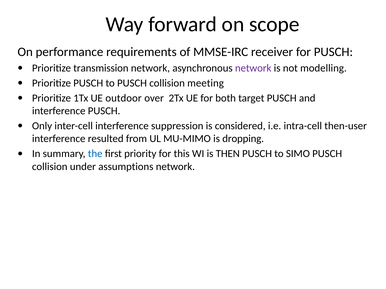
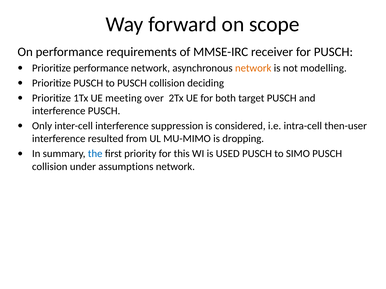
Prioritize transmission: transmission -> performance (101, 68)
network colour: purple -> orange (253, 68)
meeting: meeting -> deciding (206, 83)
outdoor: outdoor -> meeting (124, 98)
THEN: THEN -> USED (228, 154)
